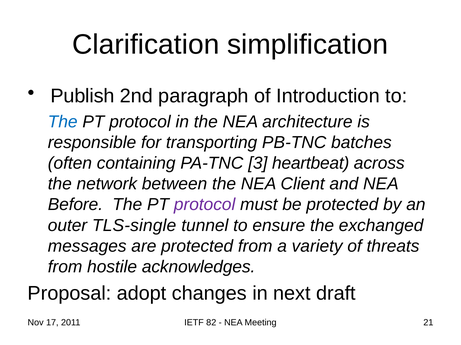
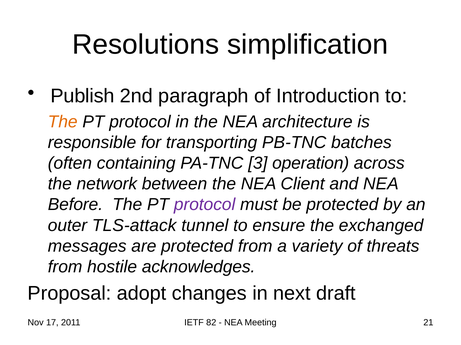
Clarification: Clarification -> Resolutions (146, 45)
The colour: blue -> orange (63, 122)
heartbeat: heartbeat -> operation (311, 164)
TLS-single: TLS-single -> TLS-attack (134, 226)
